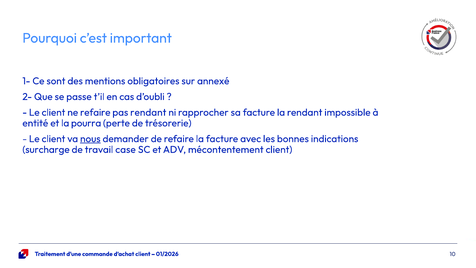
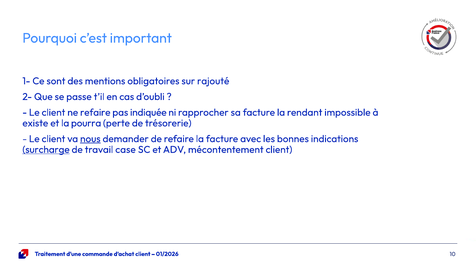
annexé: annexé -> rajouté (213, 81)
pas rendant: rendant -> indiquée (148, 112)
entité: entité -> existe (35, 123)
surcharge underline: none -> present (46, 149)
